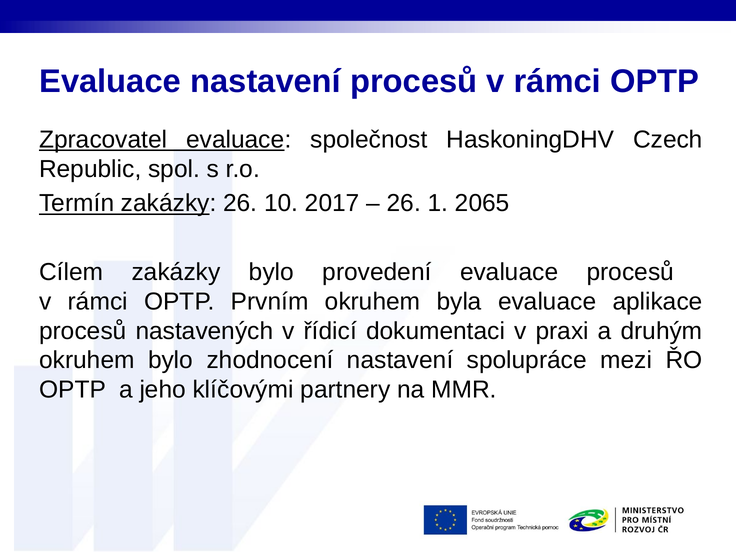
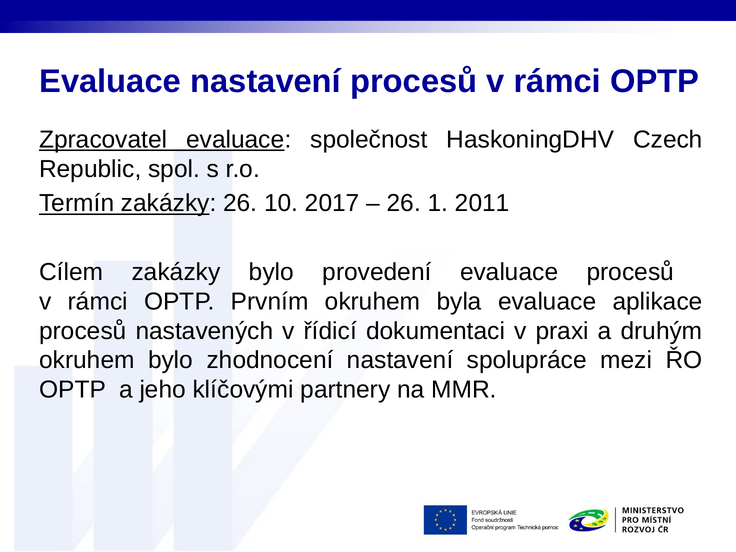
2065: 2065 -> 2011 (482, 203)
